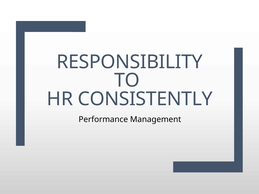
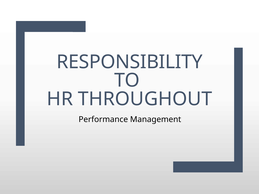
CONSISTENTLY: CONSISTENTLY -> THROUGHOUT (145, 99)
